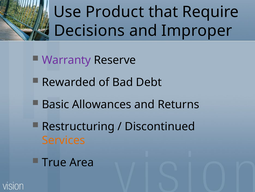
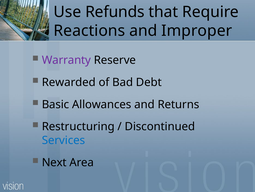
Product: Product -> Refunds (115, 12)
Decisions: Decisions -> Reactions (89, 31)
Services colour: orange -> blue (63, 140)
True: True -> Next (54, 162)
